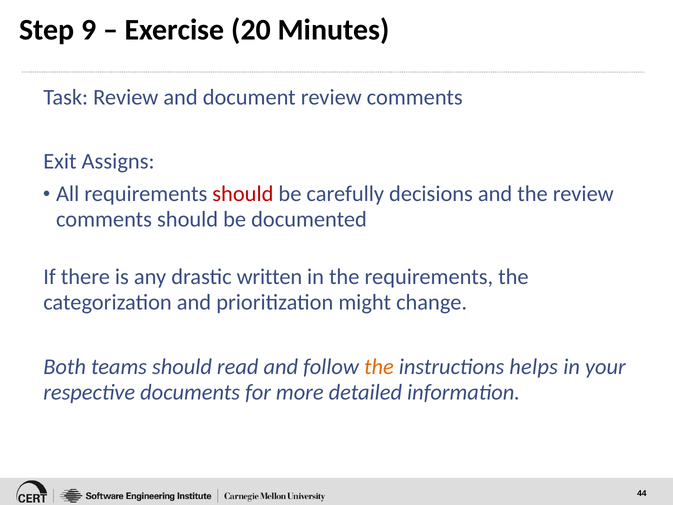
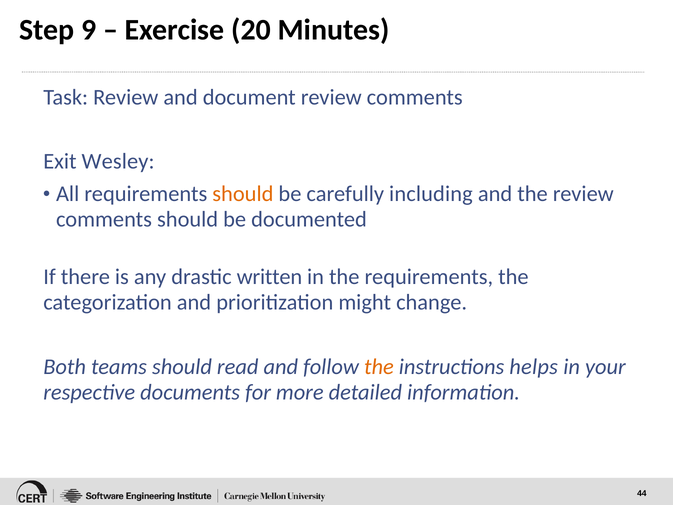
Assigns: Assigns -> Wesley (118, 161)
should colour: red -> orange (243, 194)
decisions: decisions -> including (431, 194)
